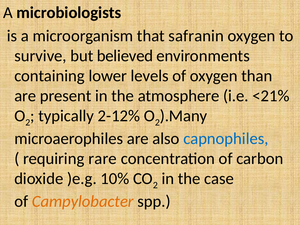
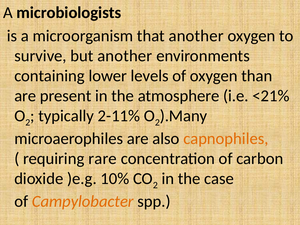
that safranin: safranin -> another (196, 36)
but believed: believed -> another (125, 56)
2-12%: 2-12% -> 2-11% (119, 116)
capnophiles colour: blue -> orange (226, 139)
